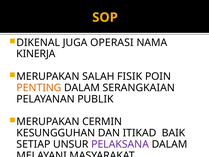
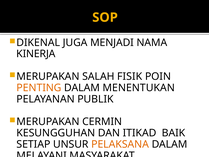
OPERASI: OPERASI -> MENJADI (112, 42)
SERANGKAIAN: SERANGKAIAN -> MENENTUKAN (139, 88)
PELAKSANA colour: purple -> orange (120, 144)
